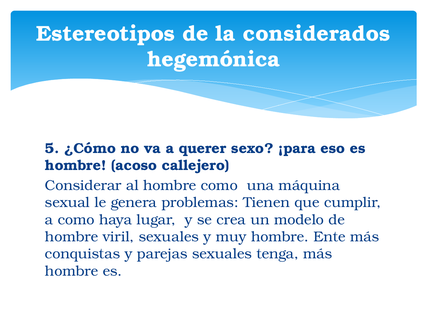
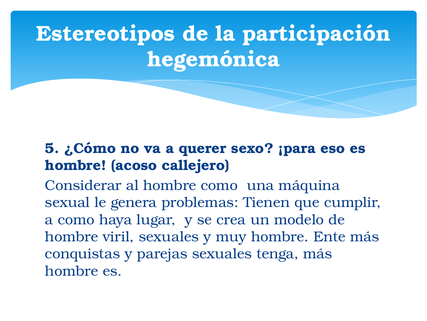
considerados: considerados -> participación (317, 34)
